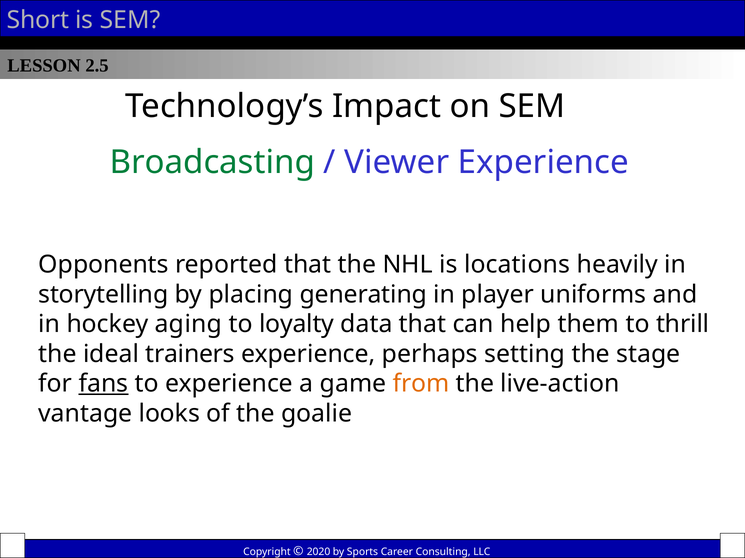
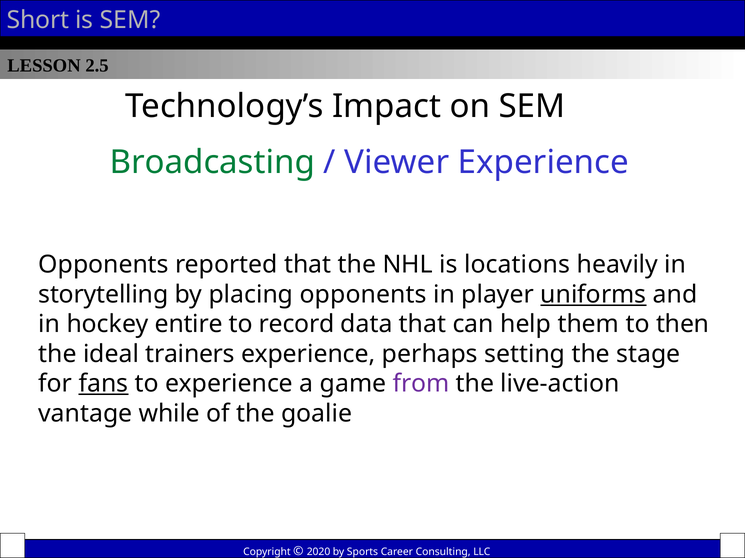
placing generating: generating -> opponents (363, 295)
uniforms underline: none -> present (593, 295)
aging: aging -> entire (189, 325)
loyalty: loyalty -> record (297, 325)
thrill: thrill -> then (683, 325)
from colour: orange -> purple (421, 384)
looks: looks -> while (169, 414)
